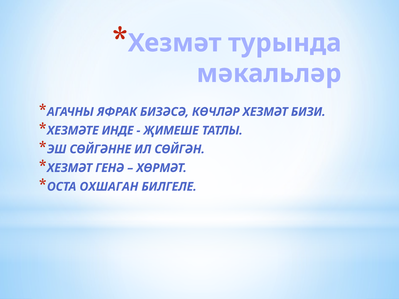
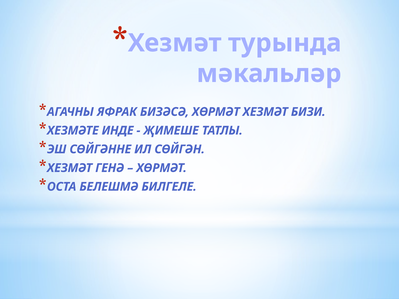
БИЗӘСӘ КӨЧЛӘР: КӨЧЛӘР -> ХӨРМӘТ (216, 112)
ОХШАГАН: ОХШАГАН -> БЕЛЕШМӘ (109, 187)
